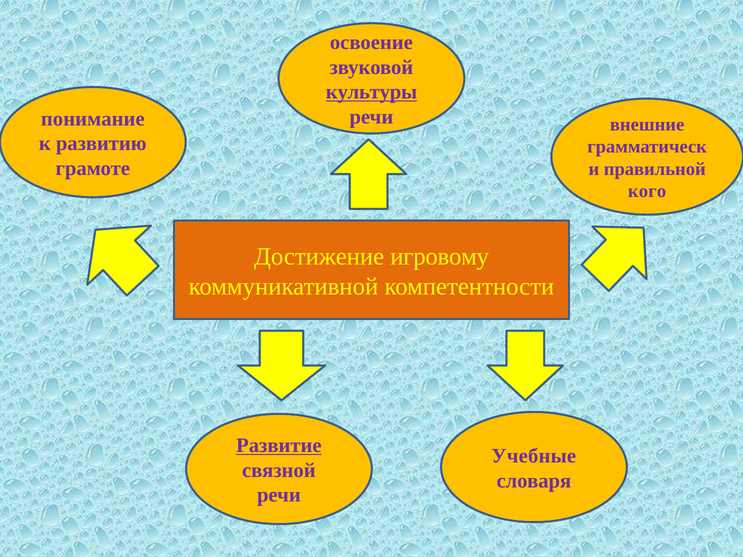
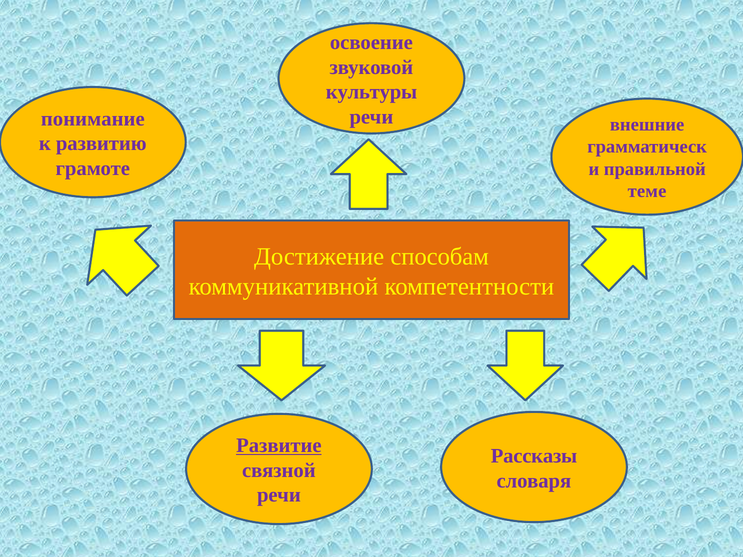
культуры underline: present -> none (372, 92)
кого: кого -> теме (647, 191)
игровому: игровому -> способам (440, 257)
Учебные: Учебные -> Рассказы (534, 456)
